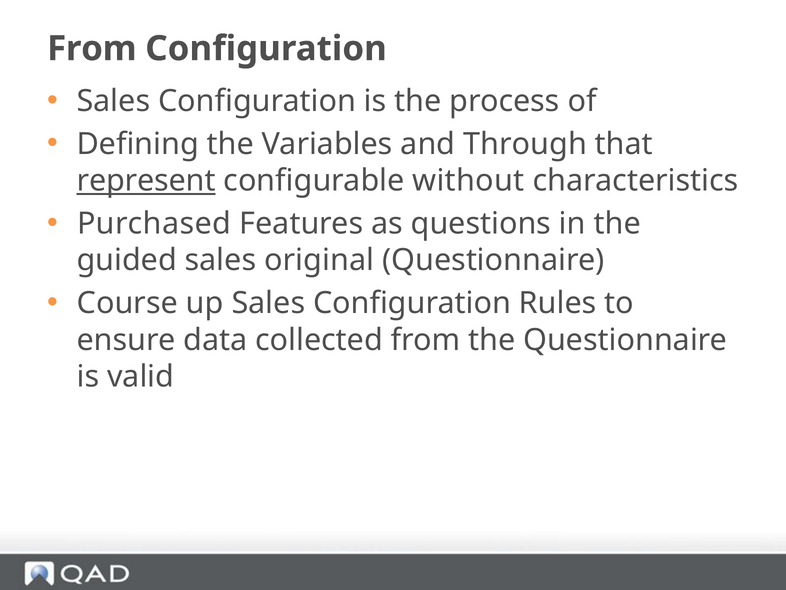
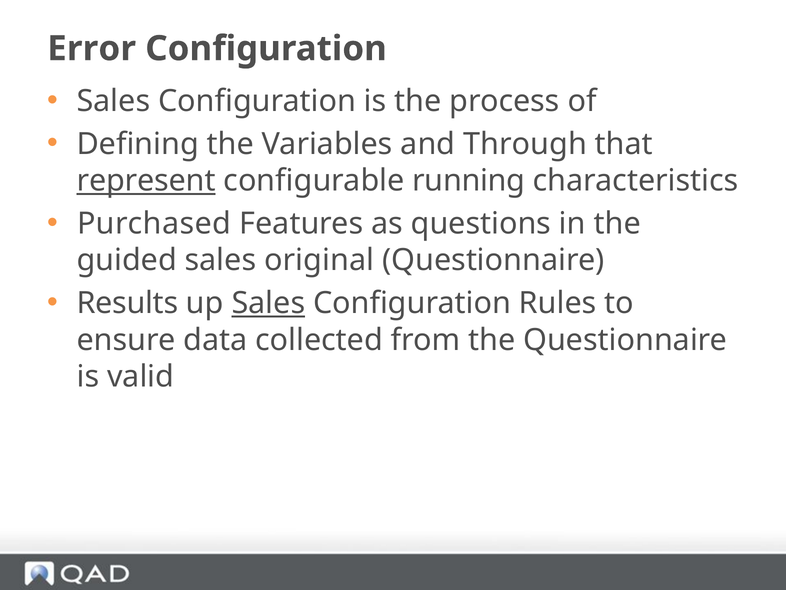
From: From -> Error (92, 49)
without: without -> running (469, 181)
Course: Course -> Results (128, 303)
Sales underline: none -> present (268, 303)
